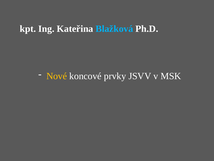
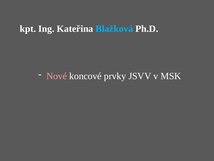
Nové colour: yellow -> pink (57, 76)
